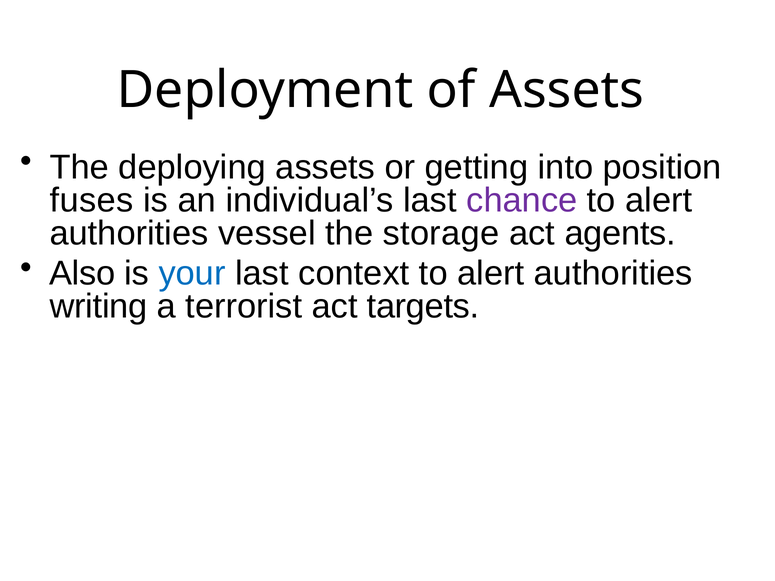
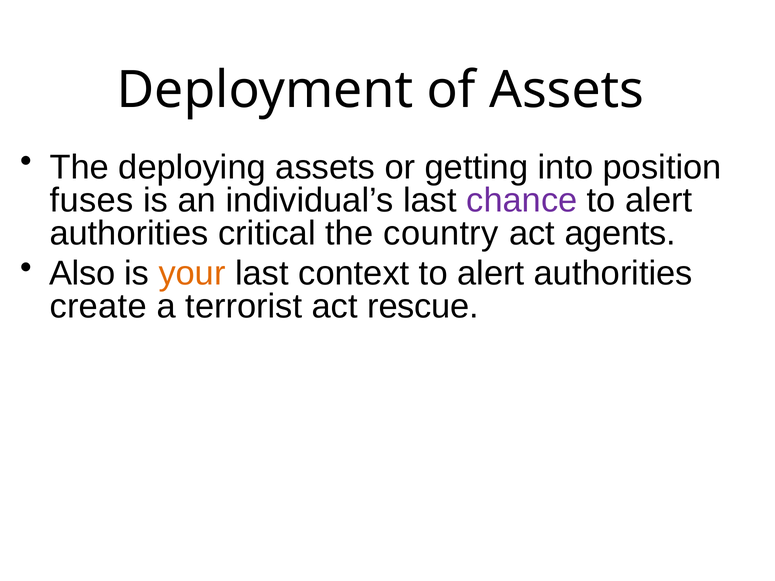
vessel: vessel -> critical (267, 234)
storage: storage -> country (441, 234)
your colour: blue -> orange (192, 274)
writing: writing -> create (98, 307)
targets: targets -> rescue (423, 307)
